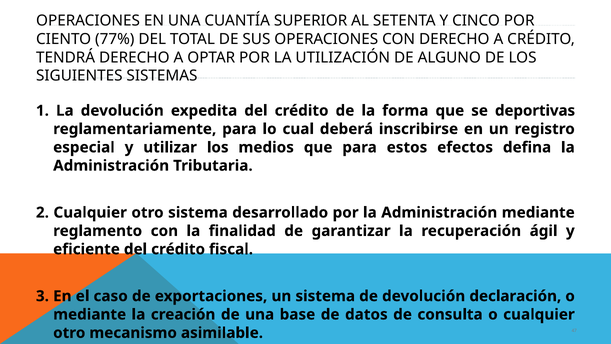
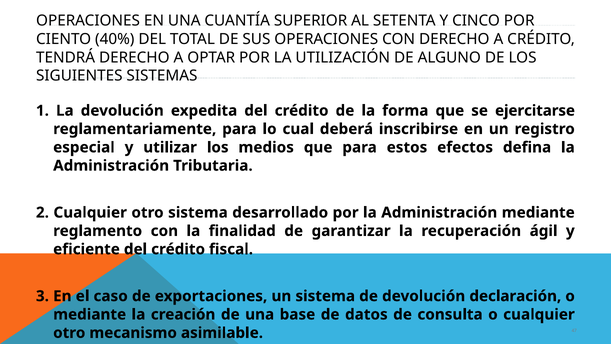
77%: 77% -> 40% (115, 39)
deportivas: deportivas -> ejercitarse (535, 111)
